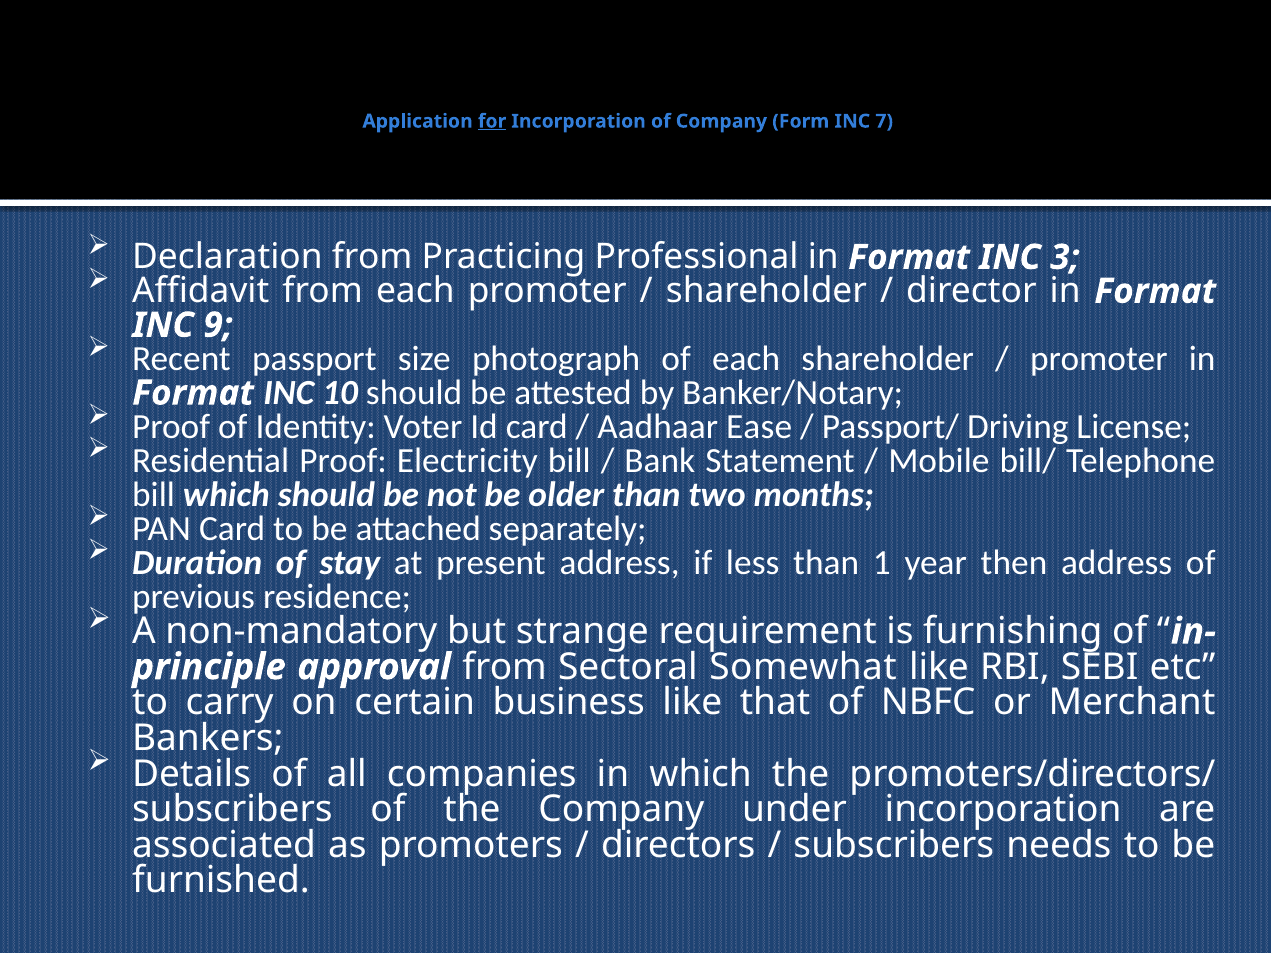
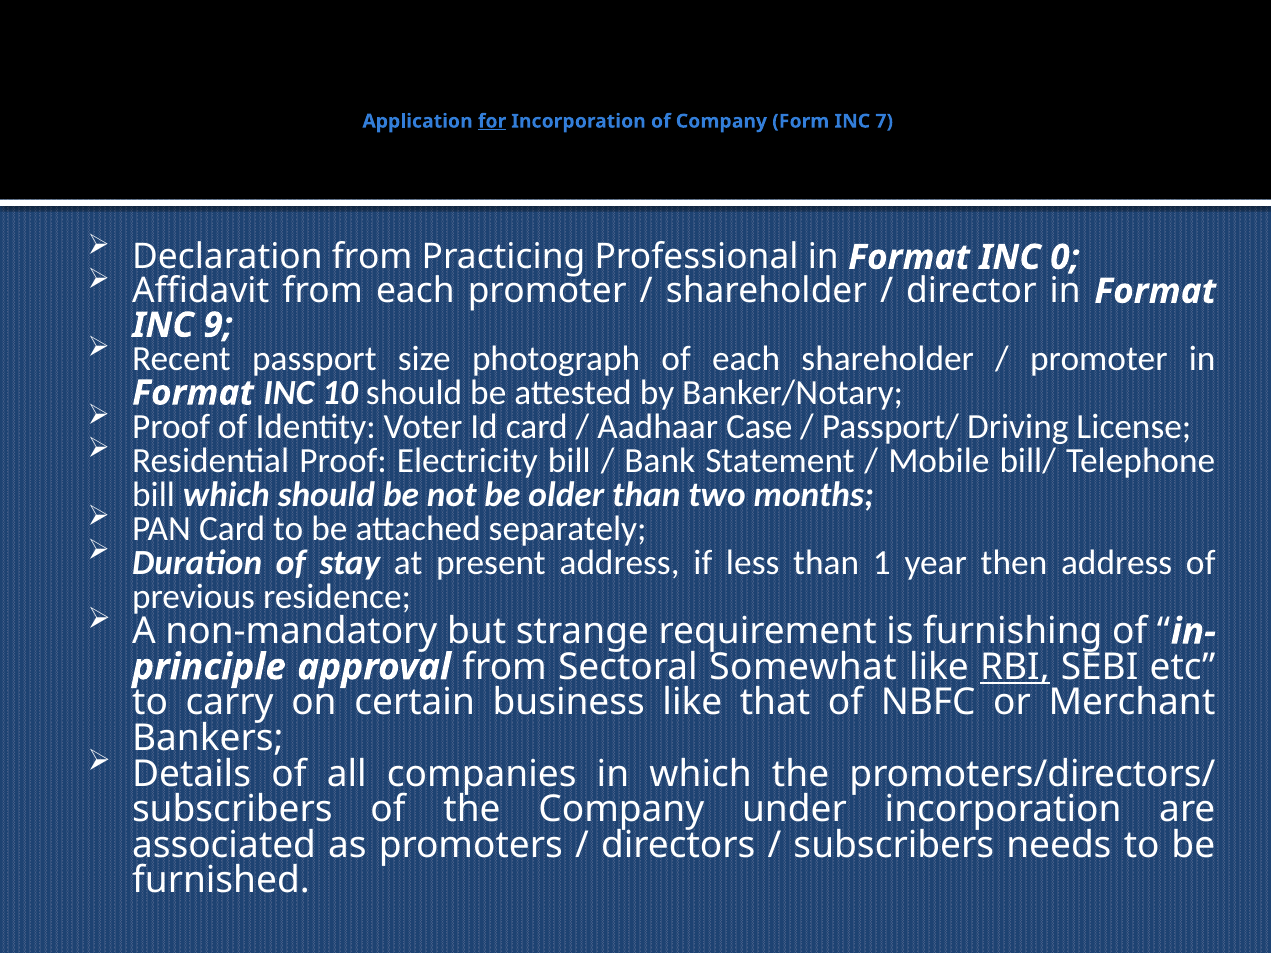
3: 3 -> 0 (1065, 257)
Ease: Ease -> Case (759, 427)
RBI underline: none -> present (1015, 667)
